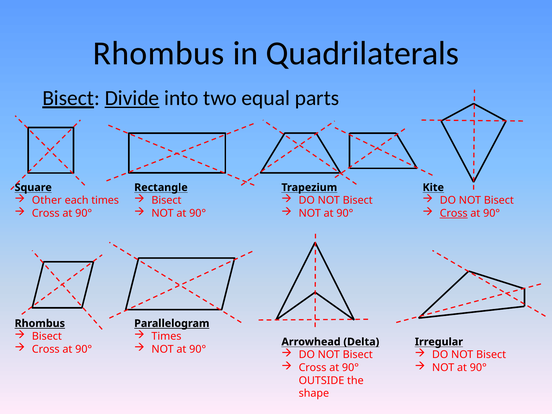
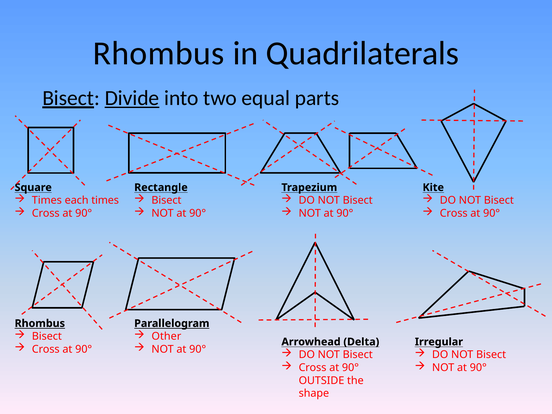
Other: Other -> Times (47, 200)
Cross underline: present -> none (454, 213)
Times: Times -> Other (166, 336)
